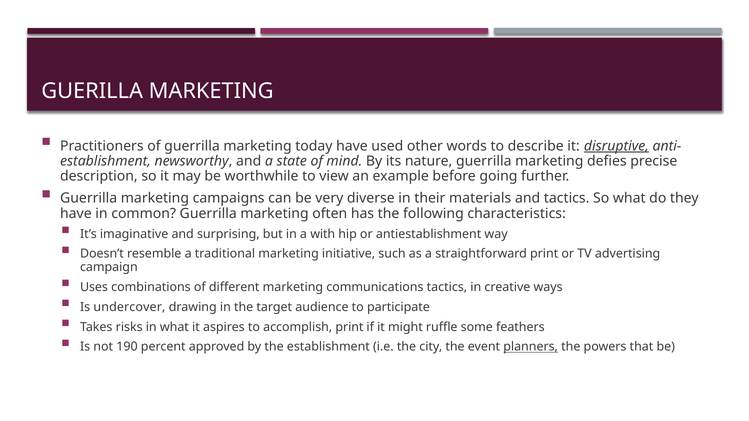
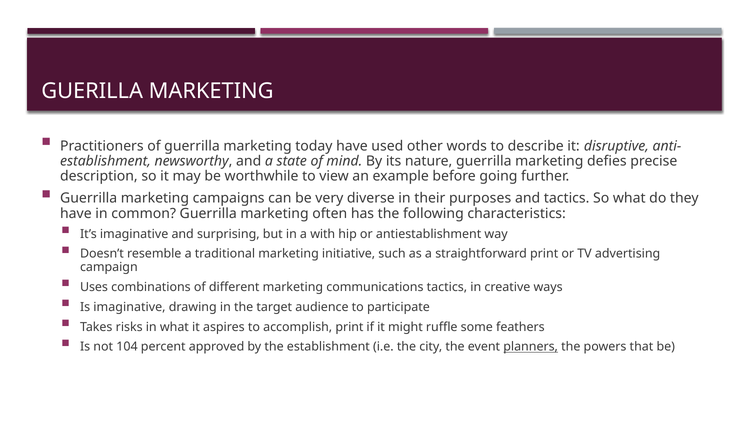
disruptive underline: present -> none (616, 146)
materials: materials -> purposes (480, 198)
Is undercover: undercover -> imaginative (129, 307)
190: 190 -> 104 (127, 347)
